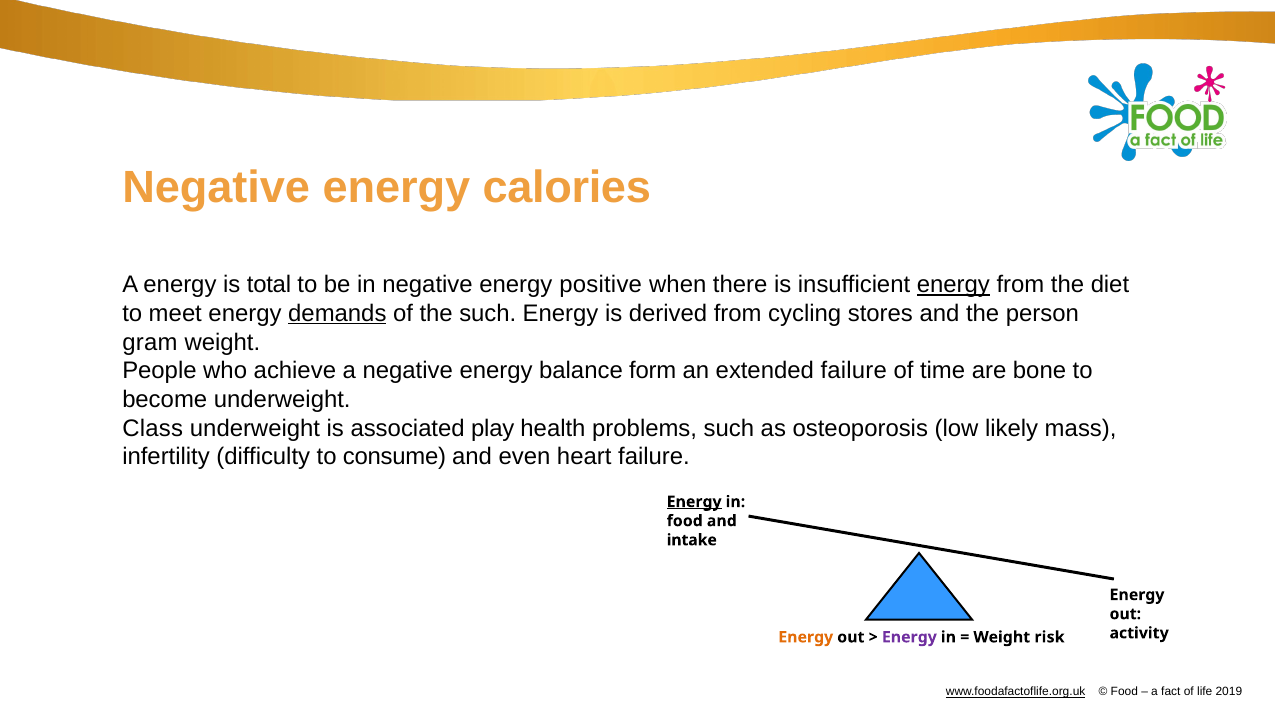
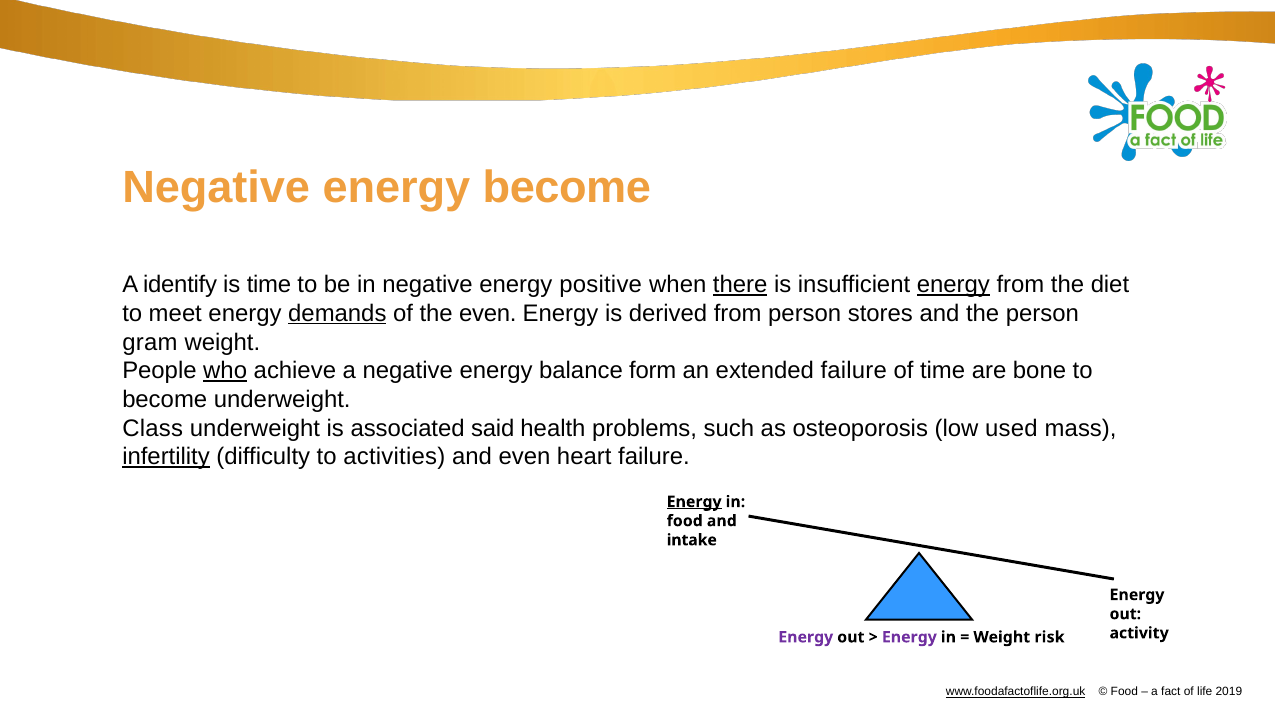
energy calories: calories -> become (567, 188)
A energy: energy -> identify (180, 285)
is total: total -> time (269, 285)
there underline: none -> present (740, 285)
the such: such -> even (488, 314)
from cycling: cycling -> person (805, 314)
who underline: none -> present (225, 371)
play: play -> said (493, 428)
likely: likely -> used (1011, 428)
infertility underline: none -> present (166, 457)
consume: consume -> activities (394, 457)
Energy colour: orange -> purple (806, 637)
